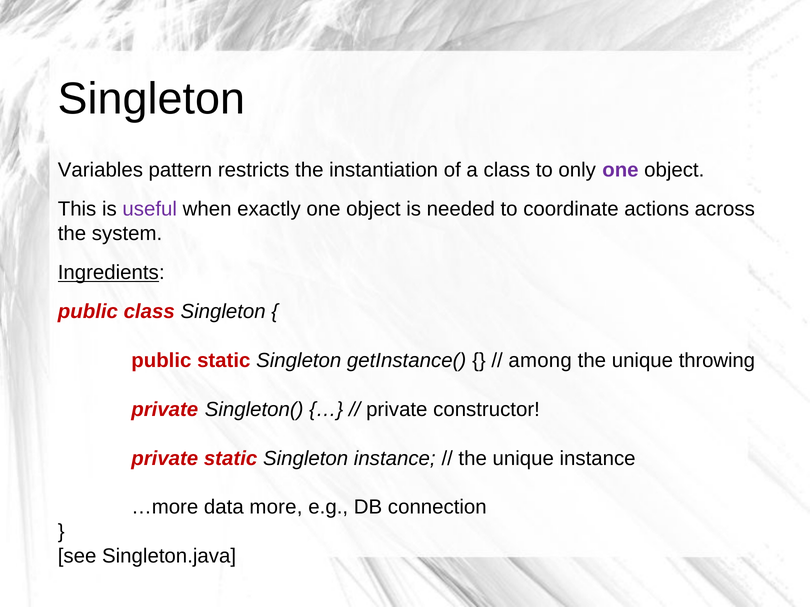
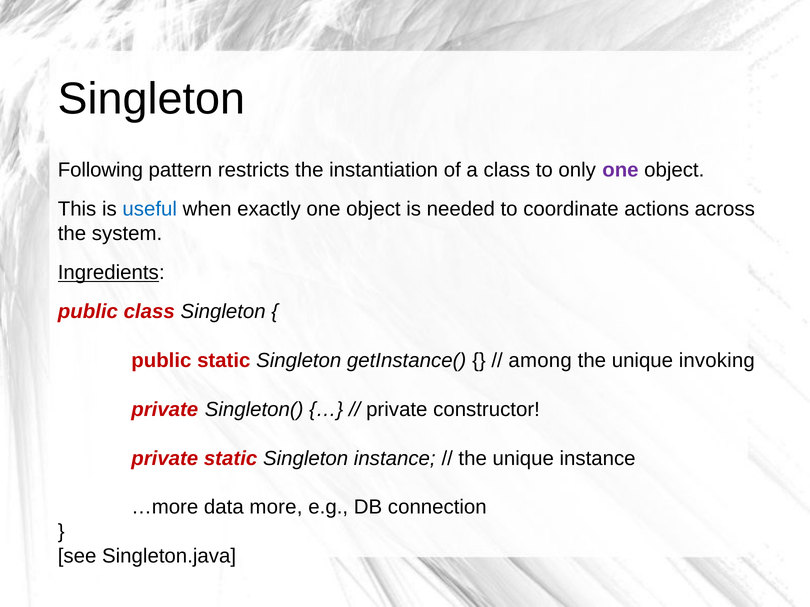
Variables: Variables -> Following (100, 170)
useful colour: purple -> blue (150, 209)
throwing: throwing -> invoking (717, 361)
